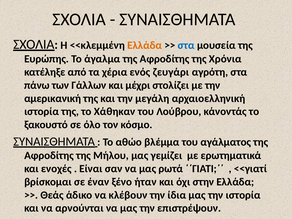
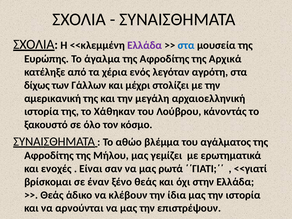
Ελλάδα colour: orange -> purple (145, 45)
Χρόνια: Χρόνια -> Αρχικά (225, 59)
ζευγάρι: ζευγάρι -> λεγόταν (171, 72)
πάνω: πάνω -> δίχως (37, 85)
ξένο ήταν: ήταν -> θεάς (146, 182)
